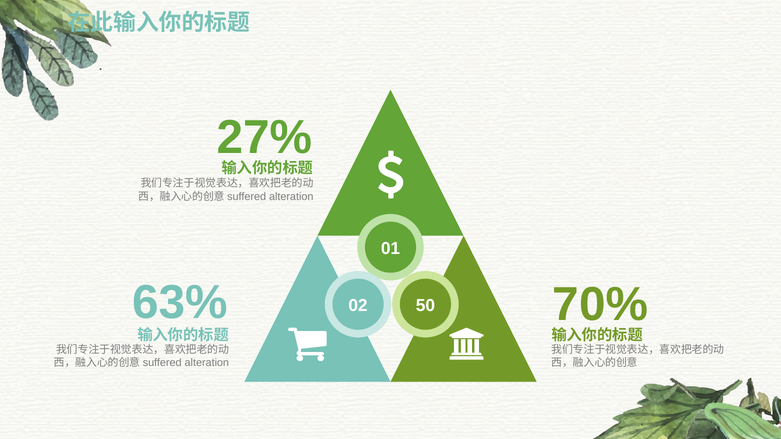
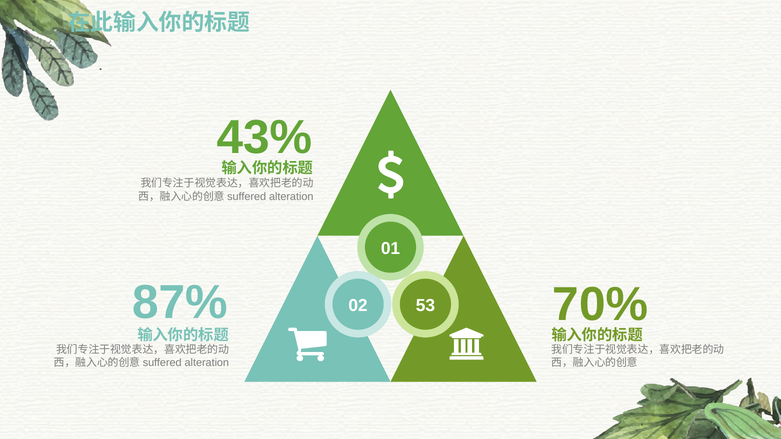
27%: 27% -> 43% (264, 137)
63%: 63% -> 87% (180, 303)
50: 50 -> 53 (425, 306)
